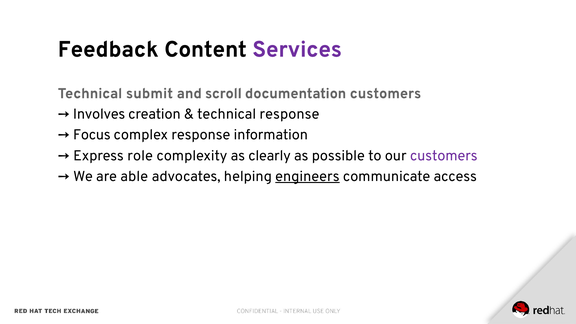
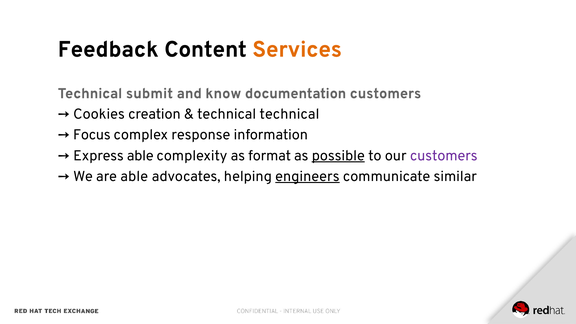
Services colour: purple -> orange (297, 49)
scroll: scroll -> know (223, 93)
Involves: Involves -> Cookies (99, 114)
technical response: response -> technical (289, 114)
Express role: role -> able (140, 156)
clearly: clearly -> format (270, 156)
possible underline: none -> present (338, 156)
access: access -> similar (455, 176)
